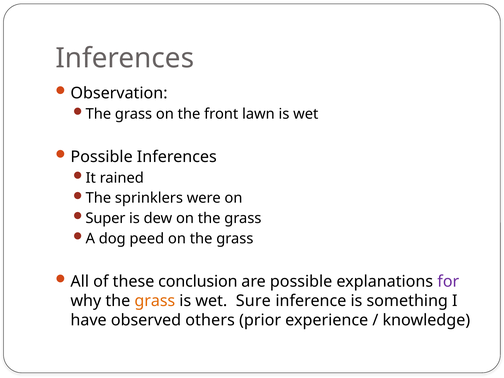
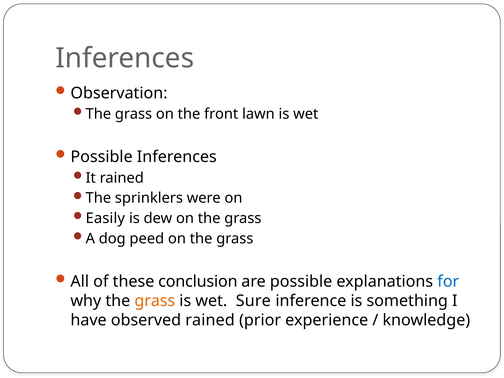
Super: Super -> Easily (105, 218)
for colour: purple -> blue (448, 281)
observed others: others -> rained (210, 320)
